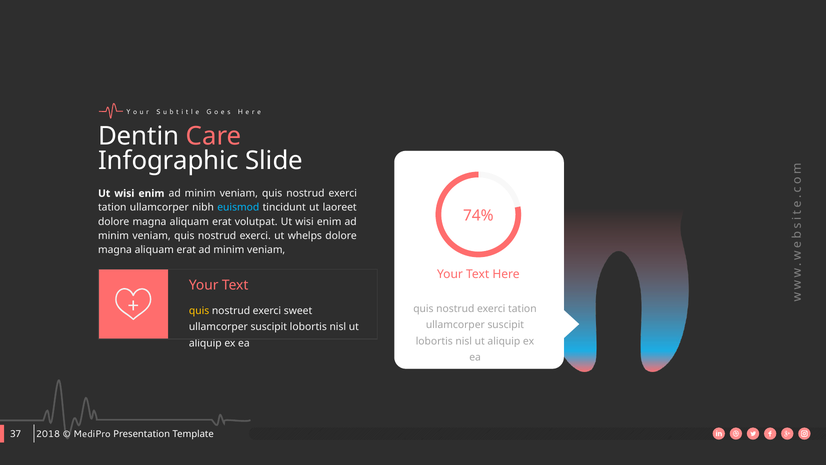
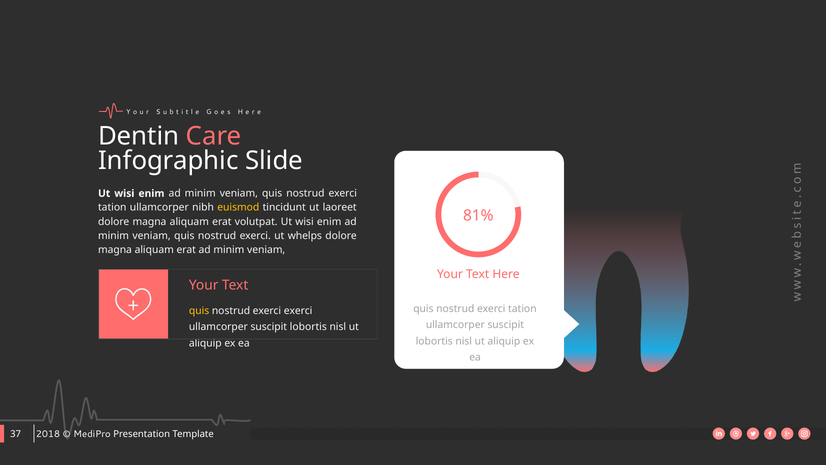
euismod colour: light blue -> yellow (238, 207)
74%: 74% -> 81% (478, 215)
exerci sweet: sweet -> exerci (298, 311)
